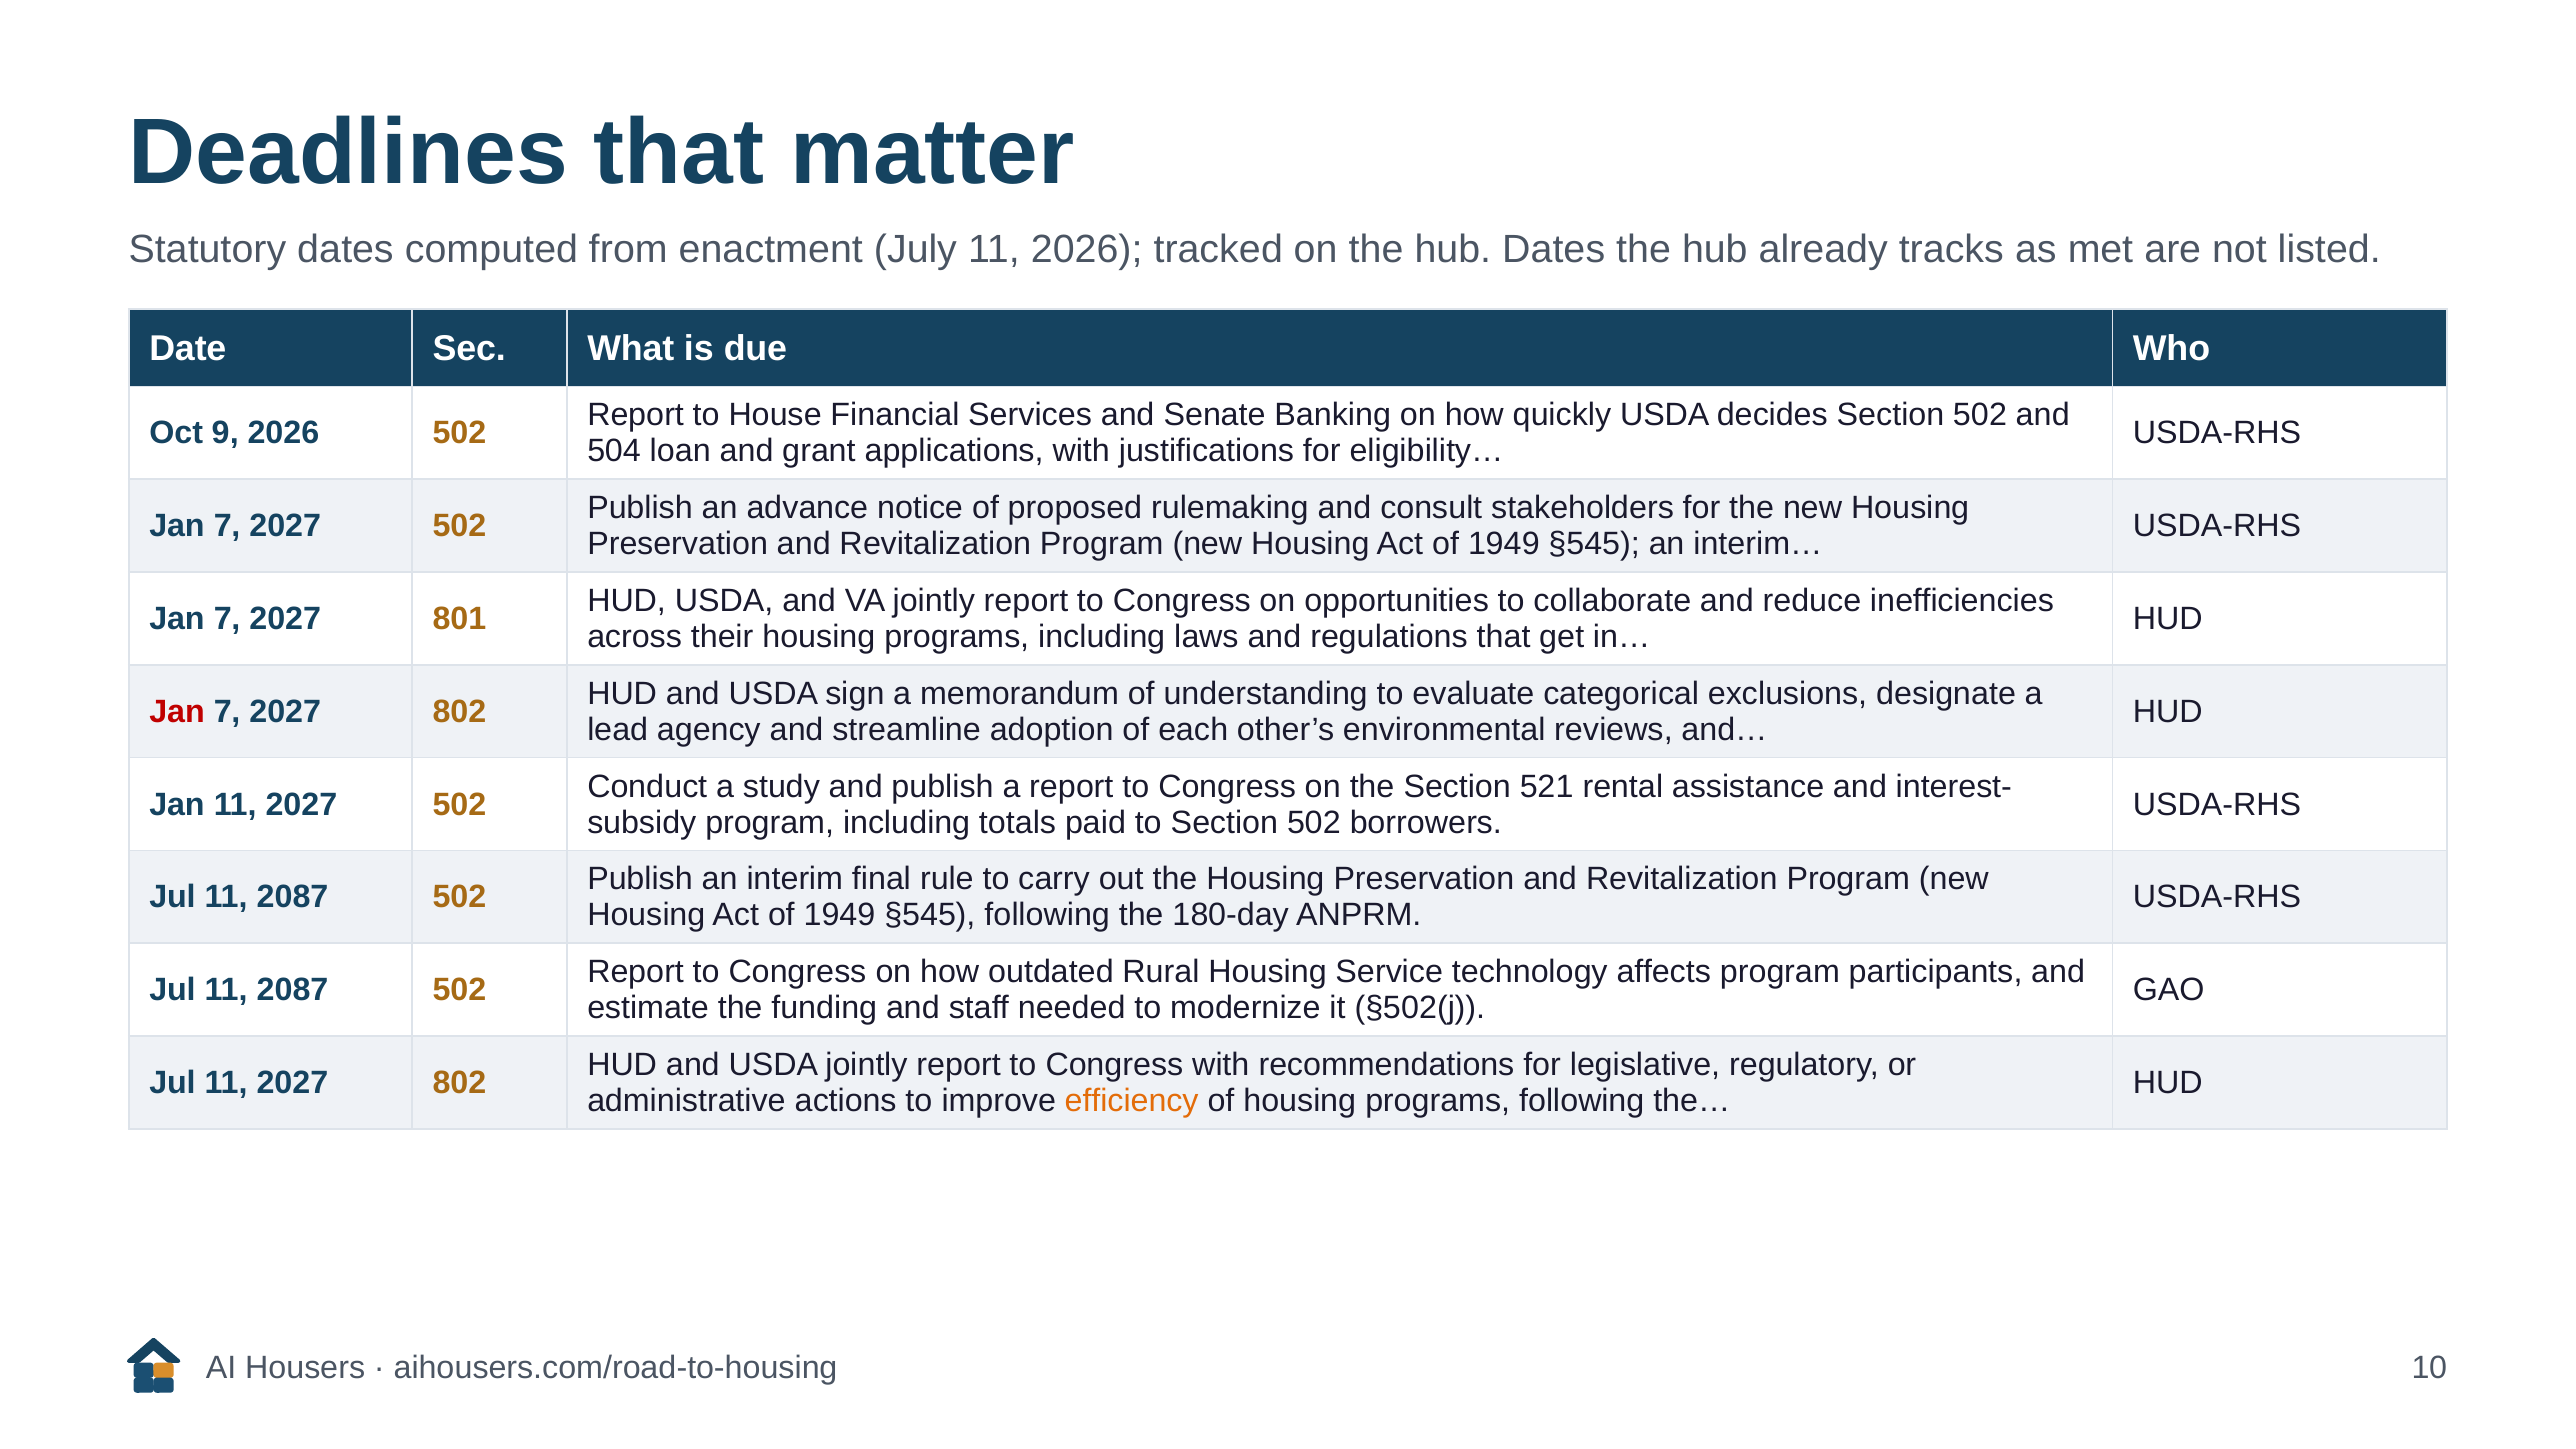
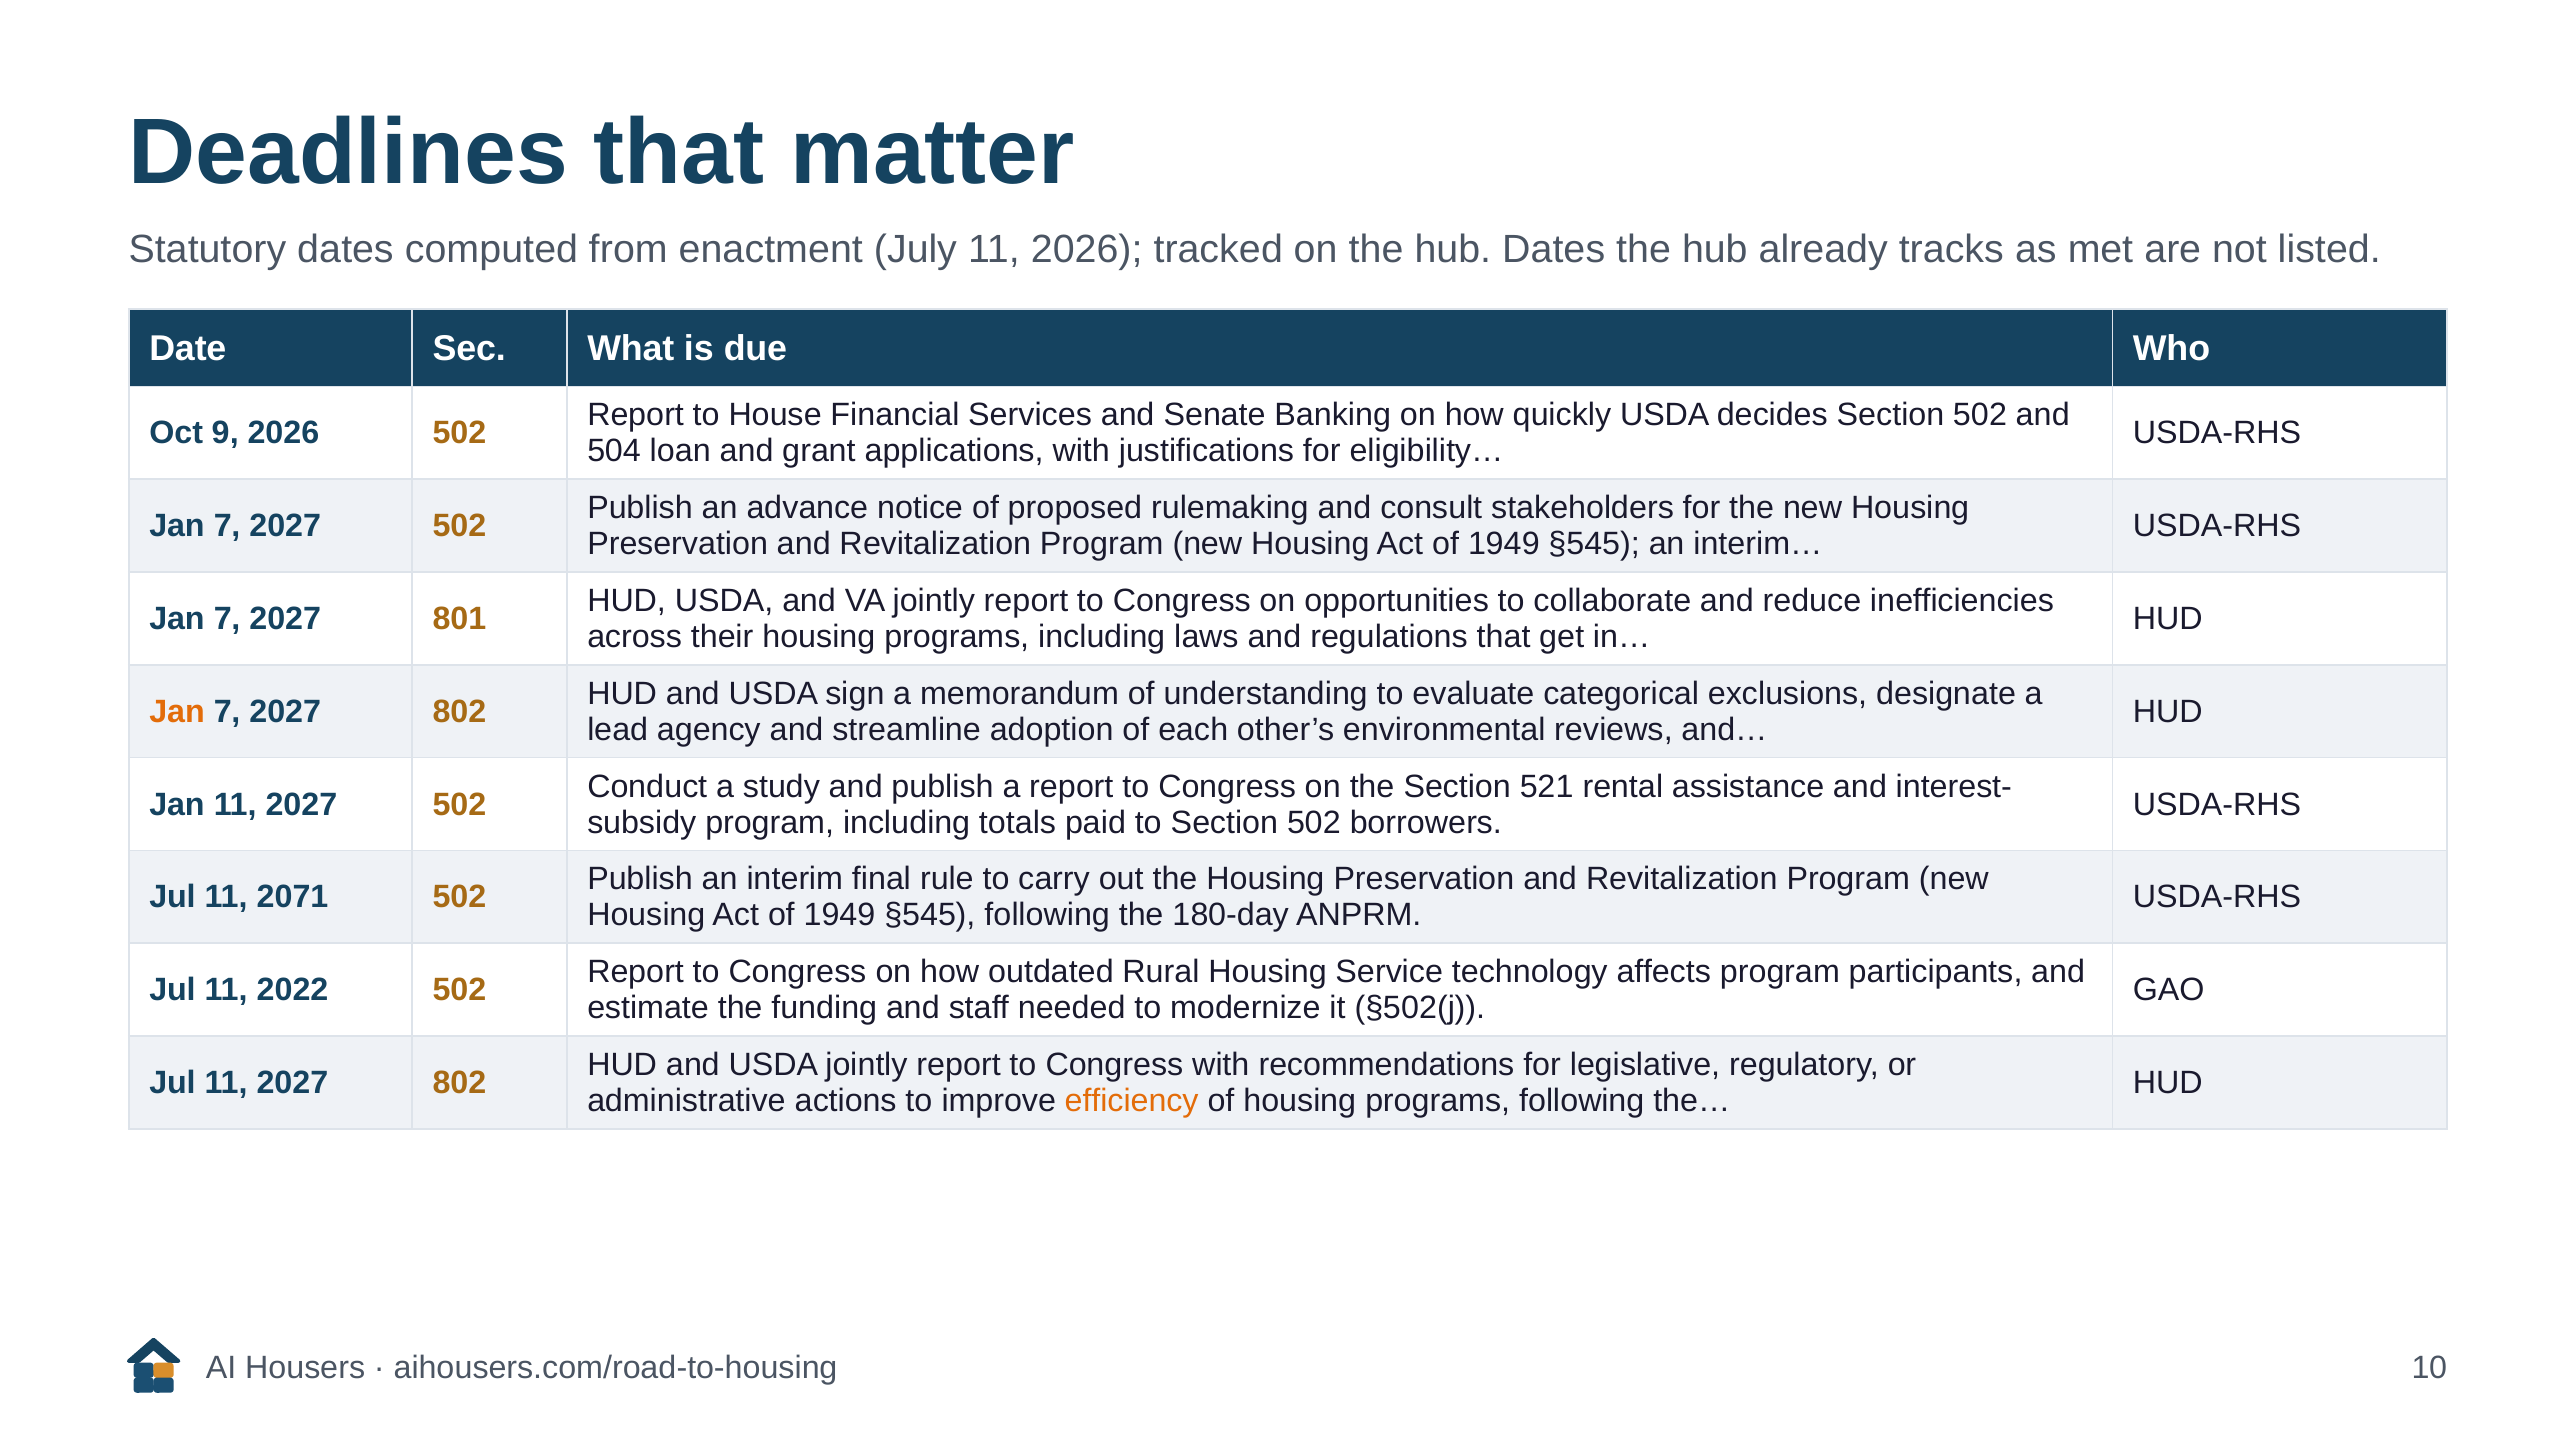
Jan colour: red -> orange (177, 712)
2087: 2087 -> 2071 (293, 897)
2087: 2087 -> 2022 (293, 990)
